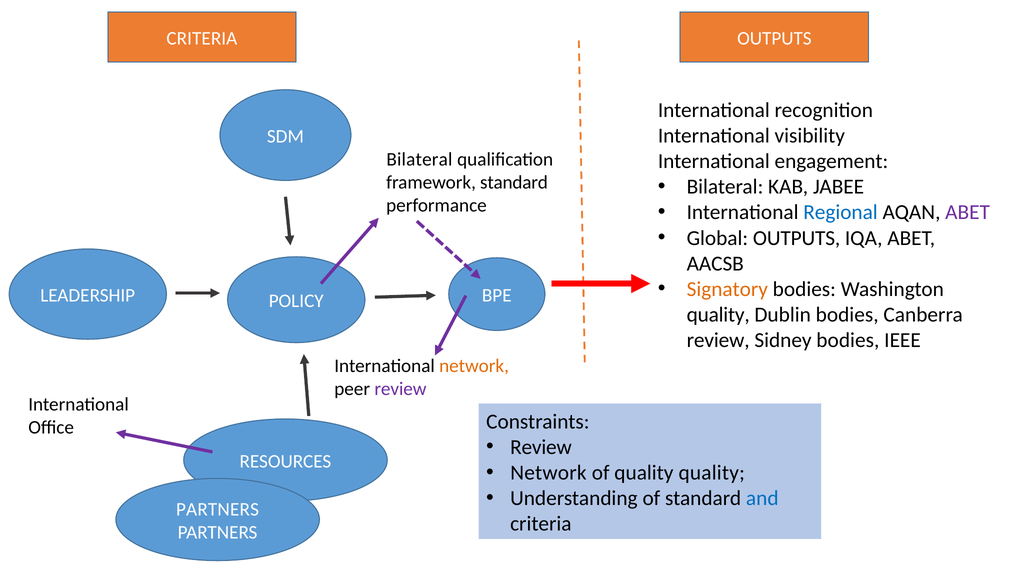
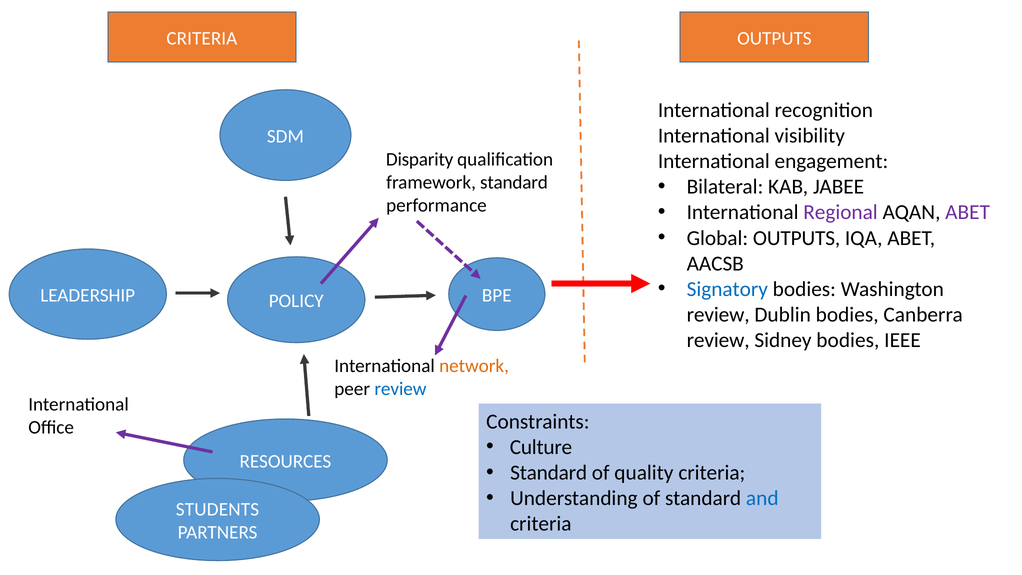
Bilateral: Bilateral -> Disparity (420, 159)
Regional colour: blue -> purple (841, 212)
Signatory colour: orange -> blue (727, 289)
quality: quality -> review (718, 315)
review colour: purple -> blue (400, 389)
Review: Review -> Culture (541, 447)
Network: Network -> Standard (549, 473)
quality quality: quality -> criteria (712, 473)
PARTNERS: PARTNERS -> STUDENTS (218, 509)
